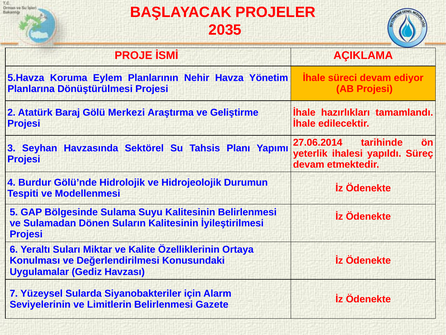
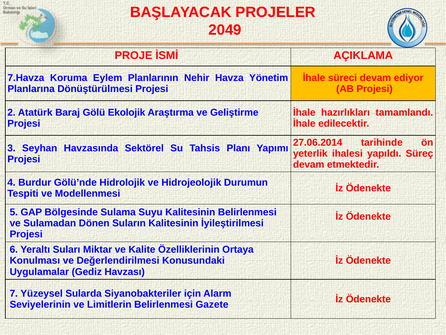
2035: 2035 -> 2049 (225, 30)
5.Havza: 5.Havza -> 7.Havza (26, 78)
Merkezi: Merkezi -> Ekolojik (127, 112)
